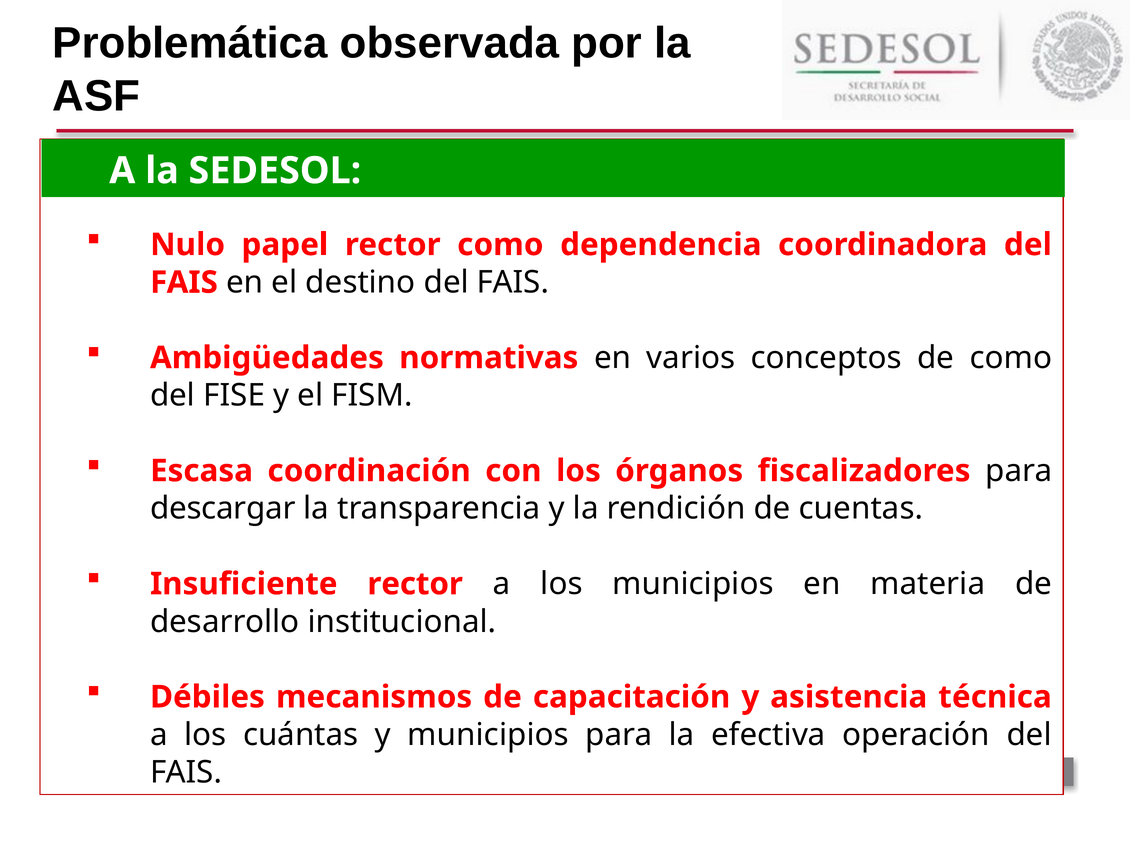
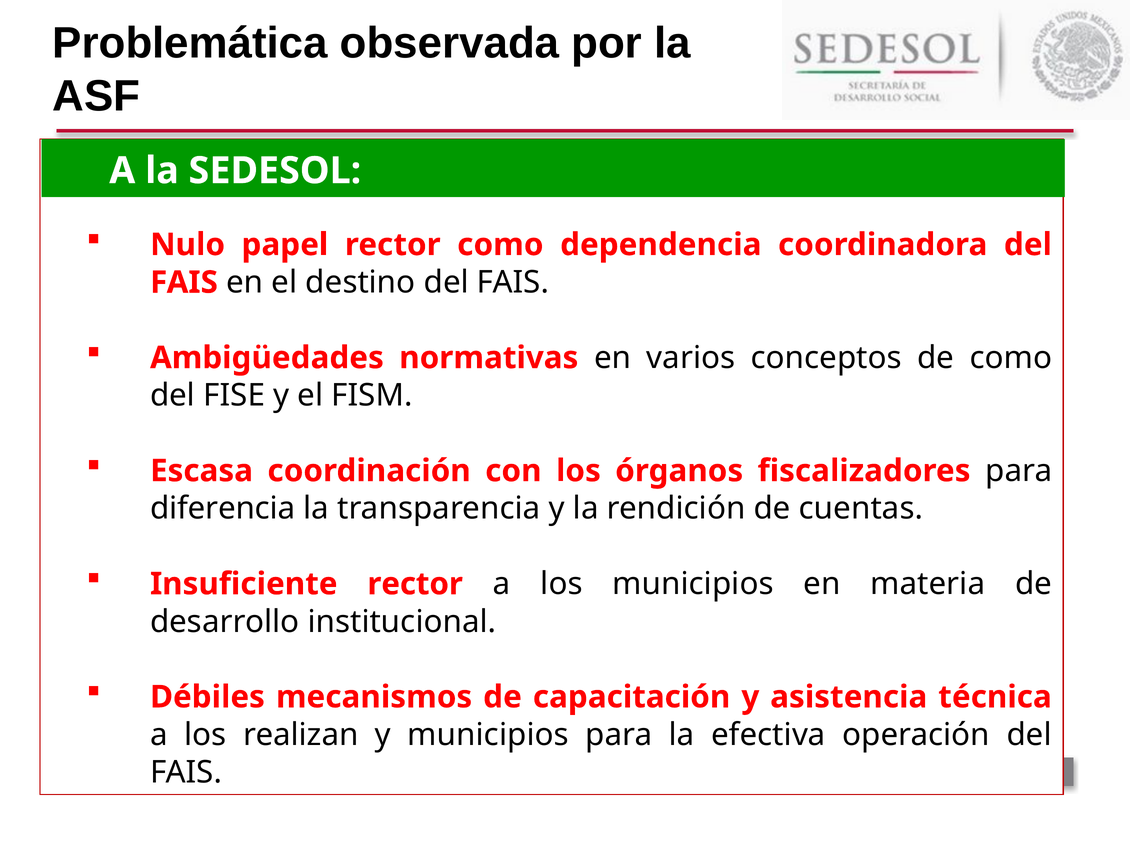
descargar: descargar -> diferencia (223, 508)
cuántas: cuántas -> realizan (301, 734)
